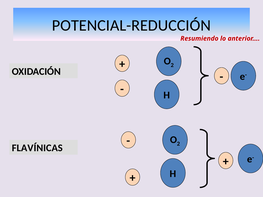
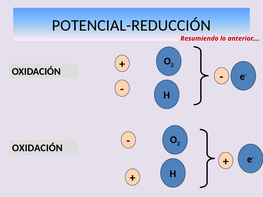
FLAVÍNICAS: FLAVÍNICAS -> OXIDACIÓN (37, 148)
